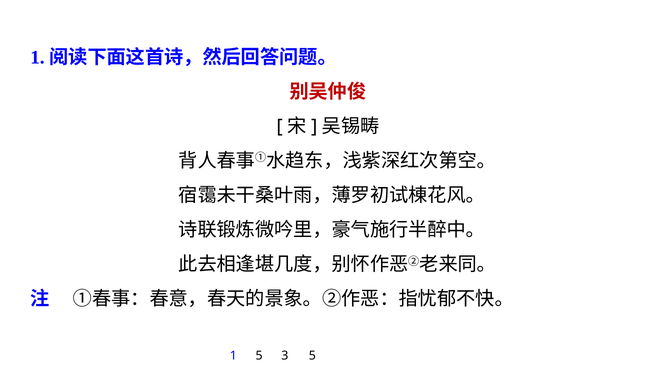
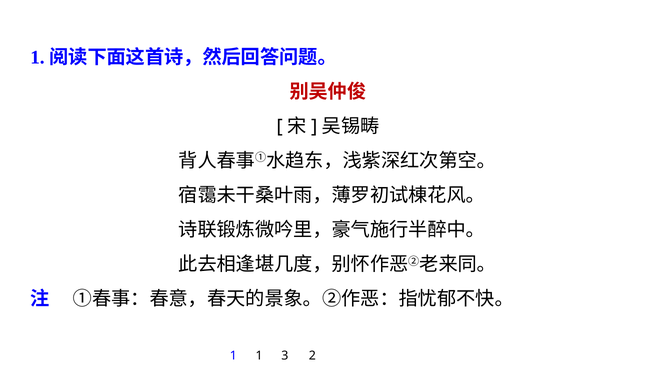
1 5: 5 -> 1 (259, 356)
3 5: 5 -> 2 (312, 356)
